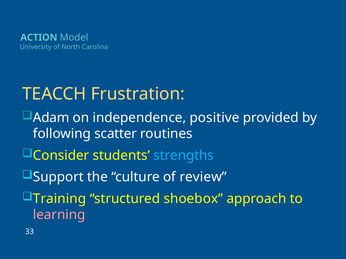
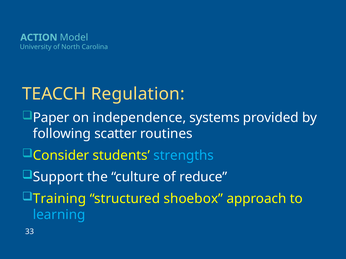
Frustration: Frustration -> Regulation (138, 94)
Adam: Adam -> Paper (51, 118)
positive: positive -> systems (215, 118)
review: review -> reduce (203, 177)
learning colour: pink -> light blue (59, 215)
